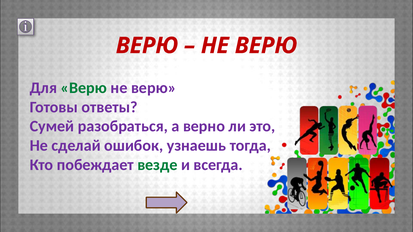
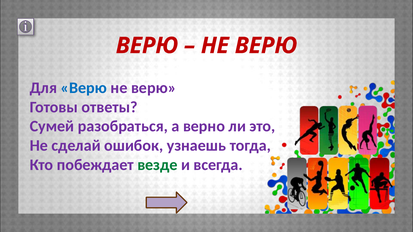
Верю colour: green -> blue (84, 88)
